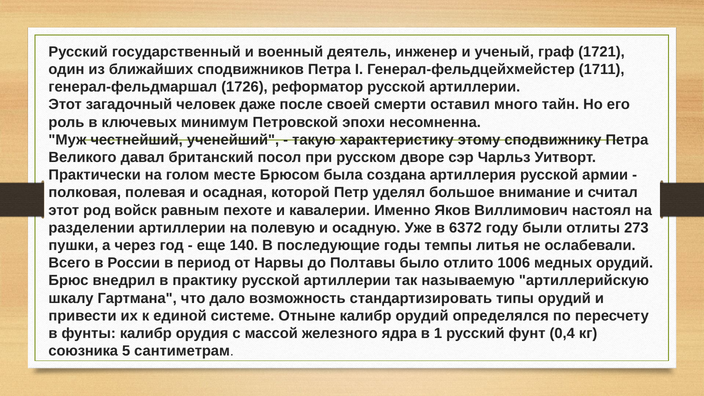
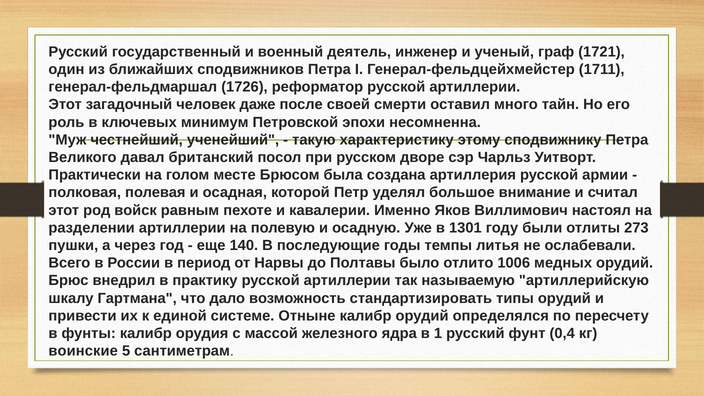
6372: 6372 -> 1301 (465, 228)
союзника: союзника -> воинские (83, 351)
